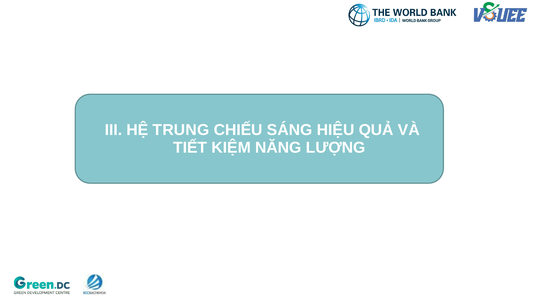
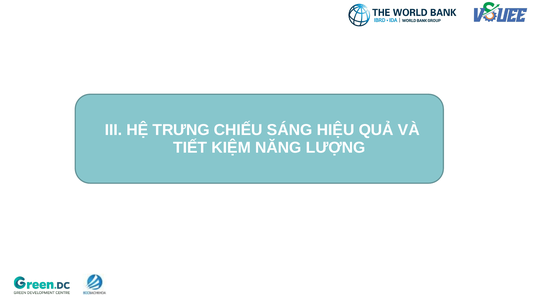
TRUNG: TRUNG -> TRƯNG (181, 130)
